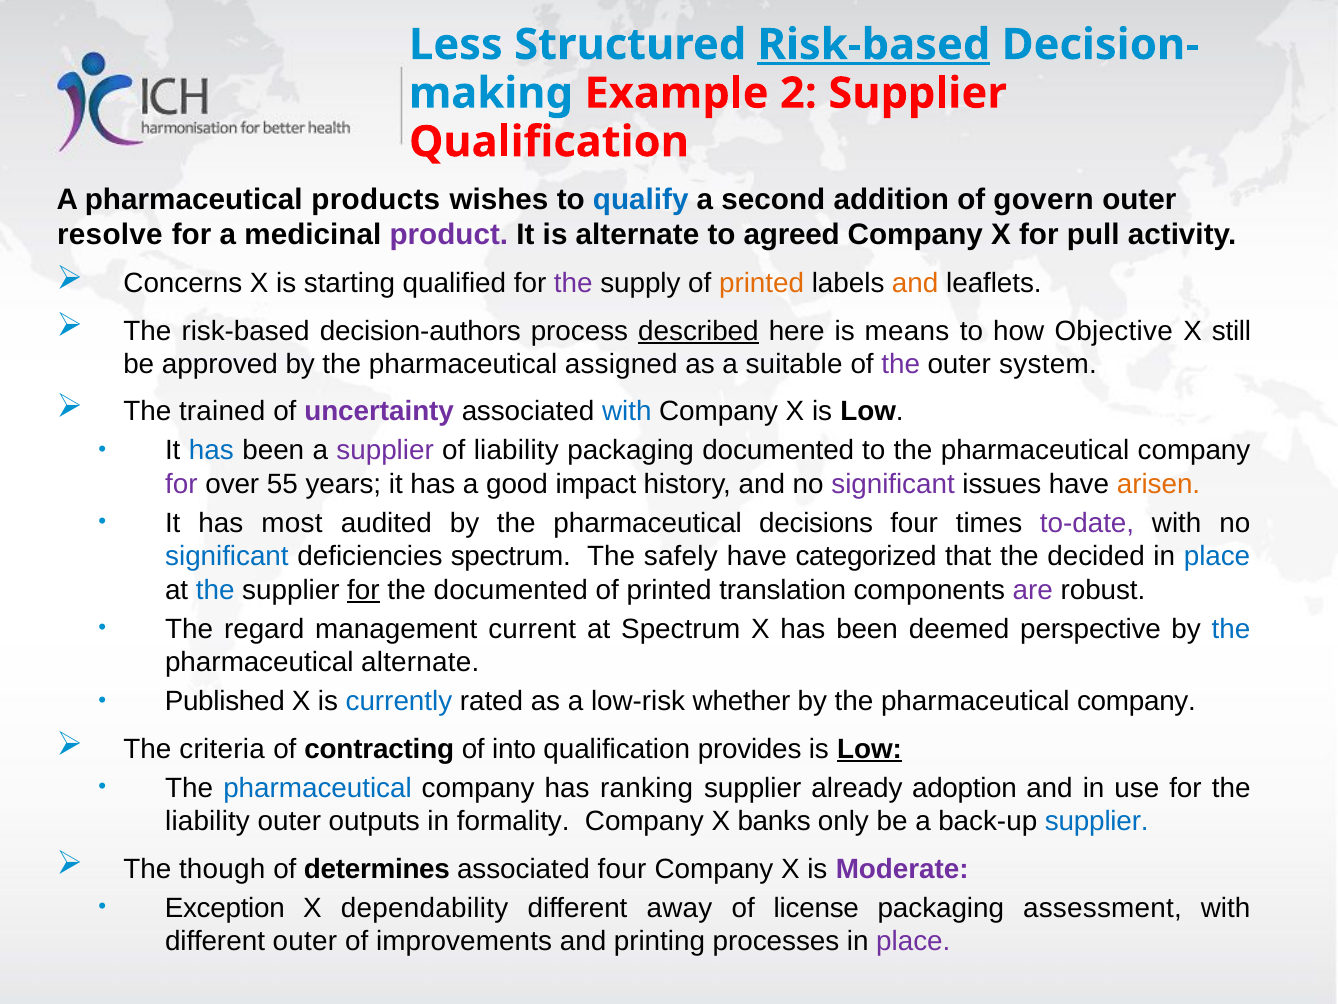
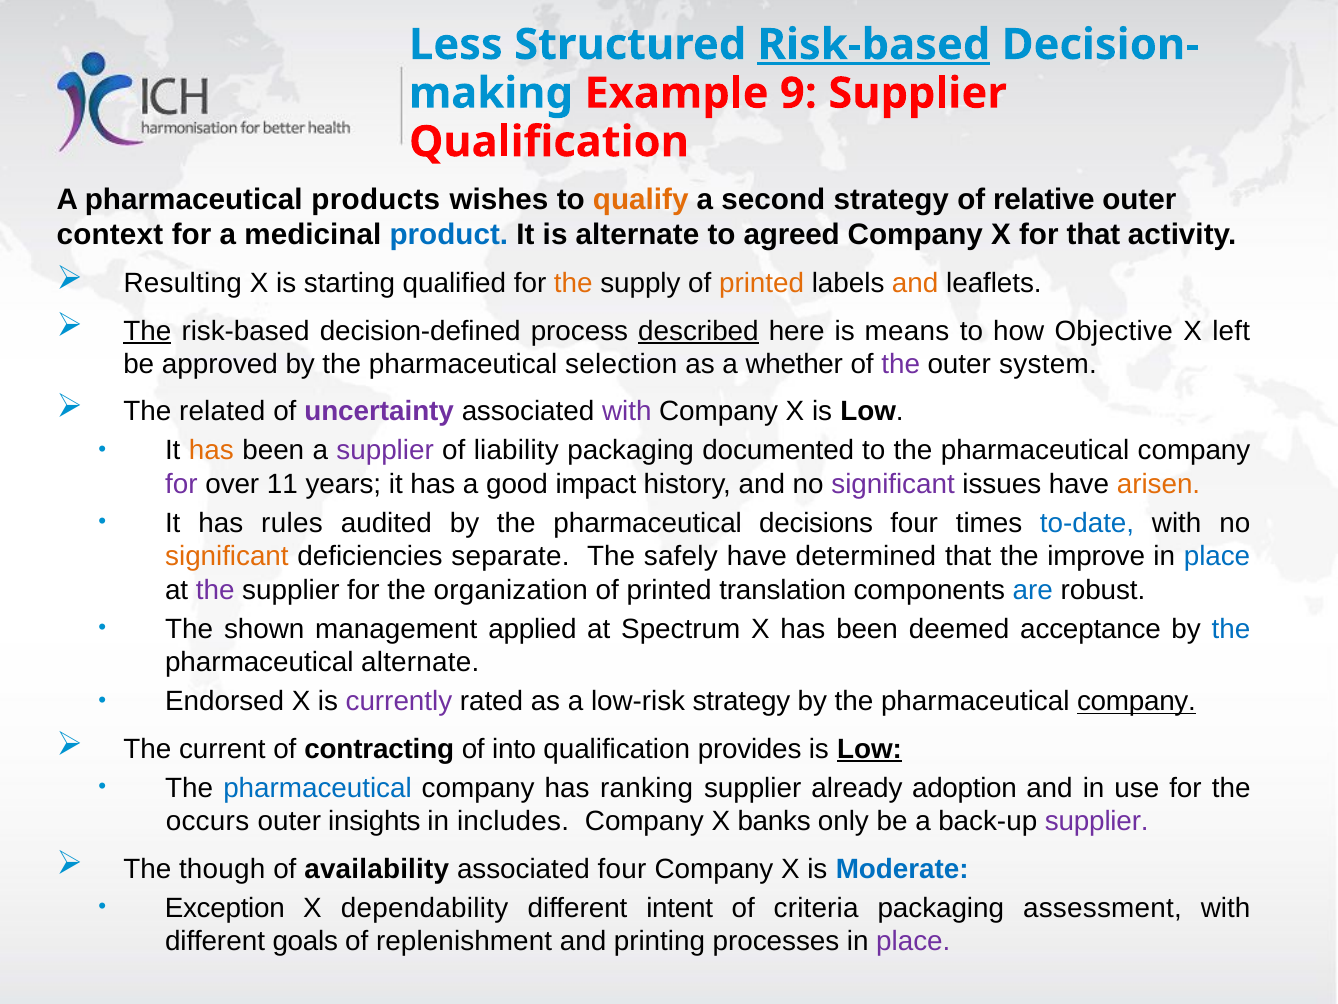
2: 2 -> 9 (798, 93)
qualify colour: blue -> orange (641, 199)
second addition: addition -> strategy (891, 199)
govern: govern -> relative (1044, 199)
resolve: resolve -> context (110, 235)
product colour: purple -> blue (449, 235)
for pull: pull -> that (1093, 235)
Concerns: Concerns -> Resulting (183, 283)
the colour: purple -> orange (573, 283)
The underline: none -> present (147, 331)
decision-authors: decision-authors -> decision-defined (420, 331)
still: still -> left (1231, 331)
assigned: assigned -> selection (621, 364)
suitable: suitable -> whether (794, 364)
trained: trained -> related (222, 411)
with colour: blue -> purple (627, 411)
has colour: blue -> orange (211, 450)
55: 55 -> 11 (282, 484)
most: most -> rules (292, 523)
to-date colour: purple -> blue (1087, 523)
significant colour: blue -> orange (227, 556)
deficiencies spectrum: spectrum -> separate (511, 556)
categorized: categorized -> determined (866, 556)
decided: decided -> improve (1096, 556)
the colour: blue -> purple (215, 590)
for underline: present -> none (363, 590)
the documented: documented -> organization (511, 590)
are colour: purple -> blue (1033, 590)
regard: regard -> shown (264, 629)
current: current -> applied (532, 629)
perspective: perspective -> acceptance (1091, 629)
Published: Published -> Endorsed (225, 701)
currently colour: blue -> purple (399, 701)
low-risk whether: whether -> strategy (742, 701)
company underline: none -> present (1136, 701)
criteria: criteria -> current (222, 749)
liability: liability -> occurs (207, 821)
outputs: outputs -> insights (374, 821)
formality: formality -> includes (513, 821)
supplier colour: blue -> purple (1097, 821)
determines: determines -> availability (377, 868)
Moderate colour: purple -> blue (902, 868)
away: away -> intent (680, 907)
license: license -> criteria (816, 907)
different outer: outer -> goals (305, 941)
improvements: improvements -> replenishment (464, 941)
